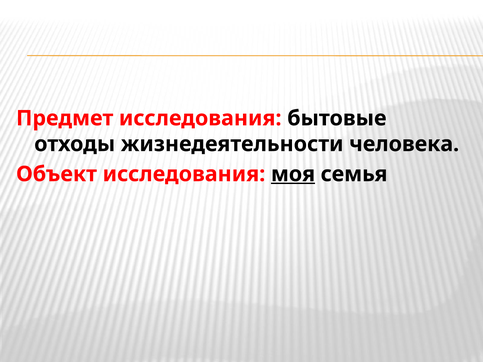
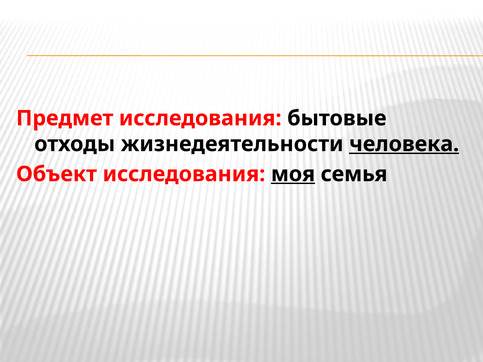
человека underline: none -> present (404, 144)
